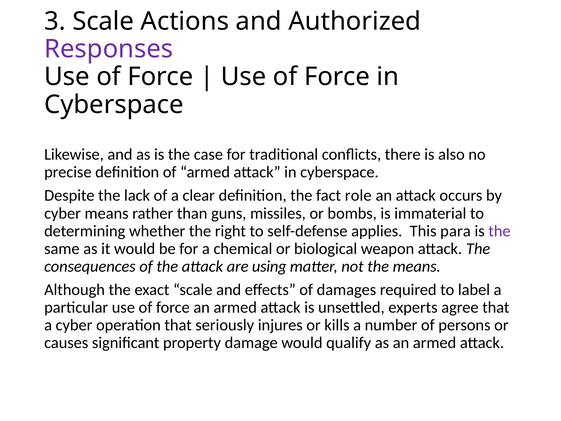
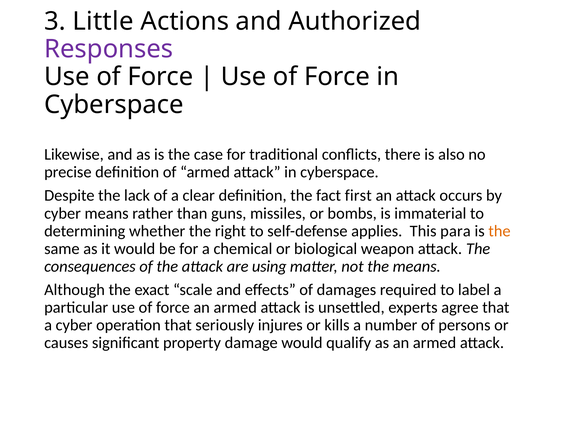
3 Scale: Scale -> Little (103, 21)
role: role -> first (358, 195)
the colour: purple -> orange (500, 231)
